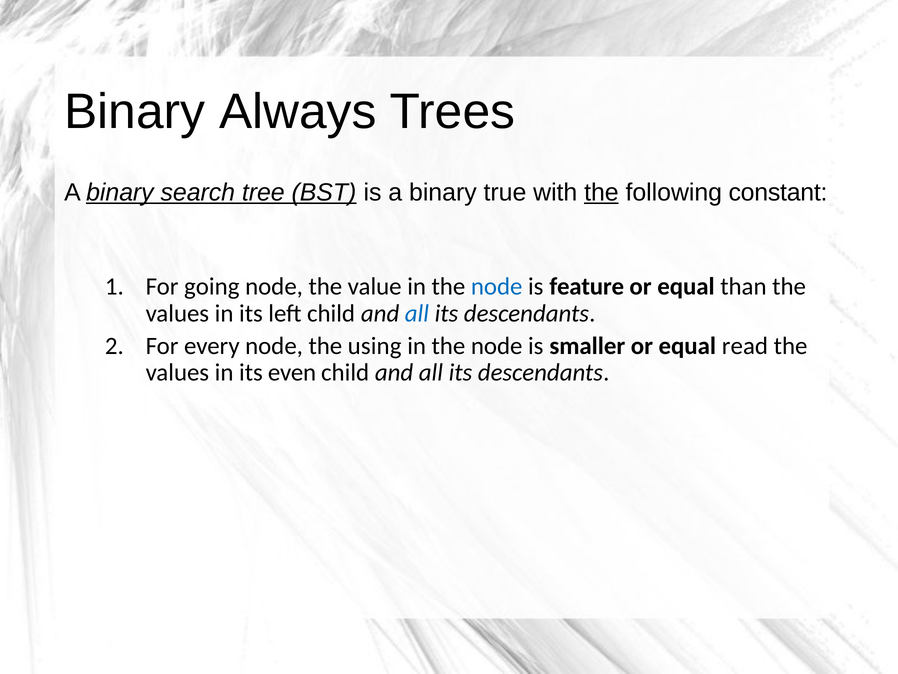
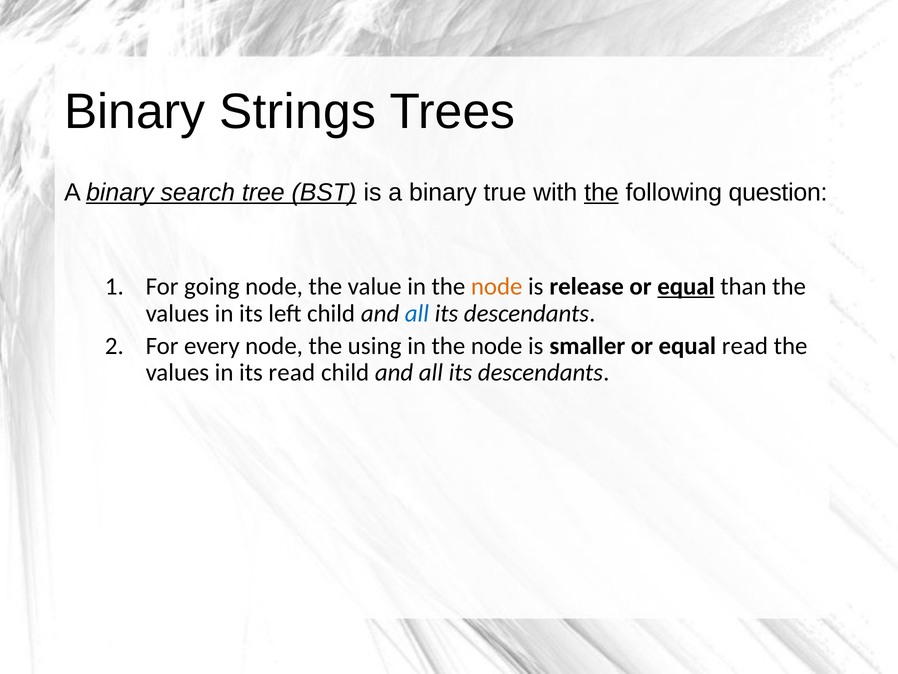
Always: Always -> Strings (298, 112)
constant: constant -> question (778, 192)
node colour: blue -> orange (497, 286)
feature: feature -> release (587, 286)
equal underline: none -> present (686, 286)
its even: even -> read (292, 372)
